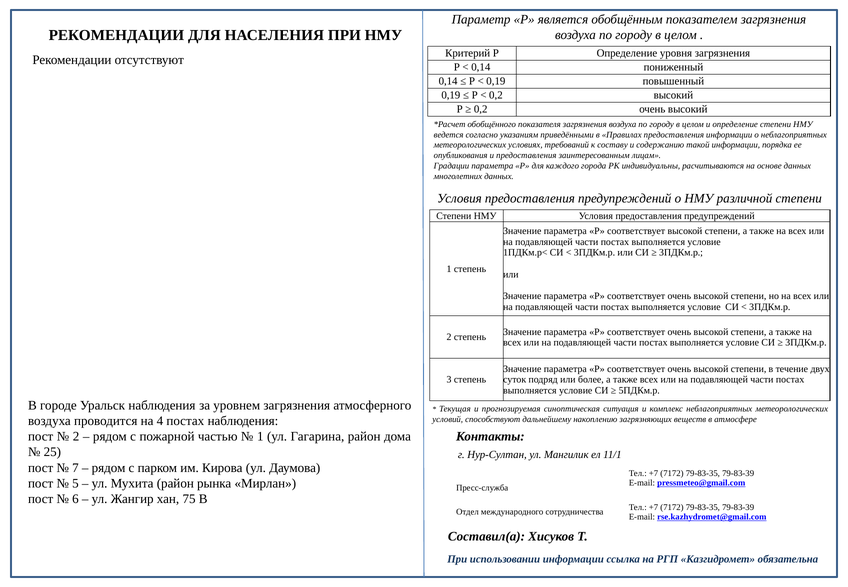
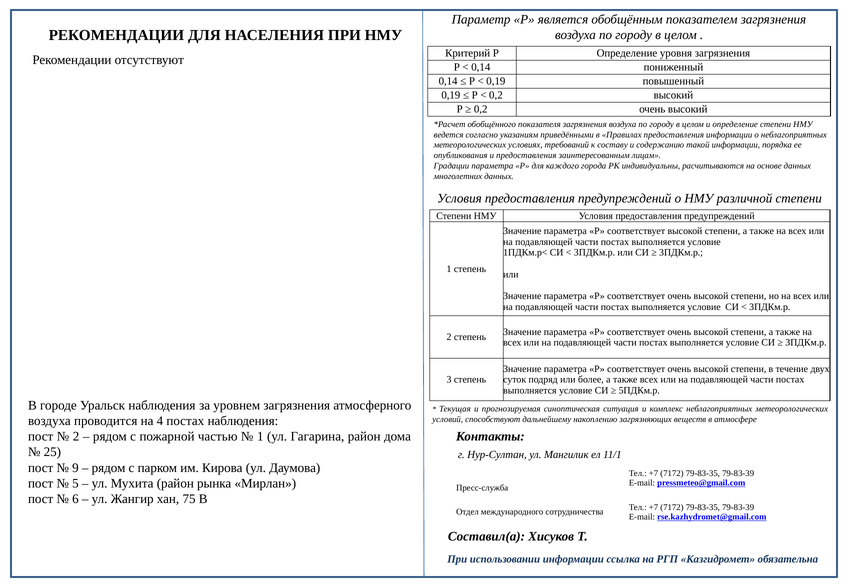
7: 7 -> 9 (75, 468)
